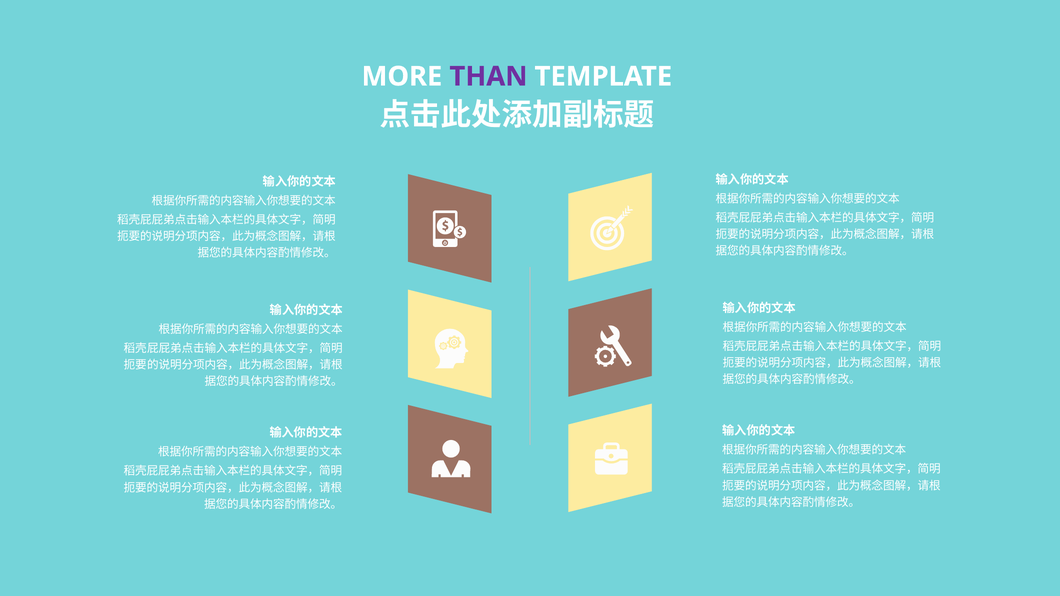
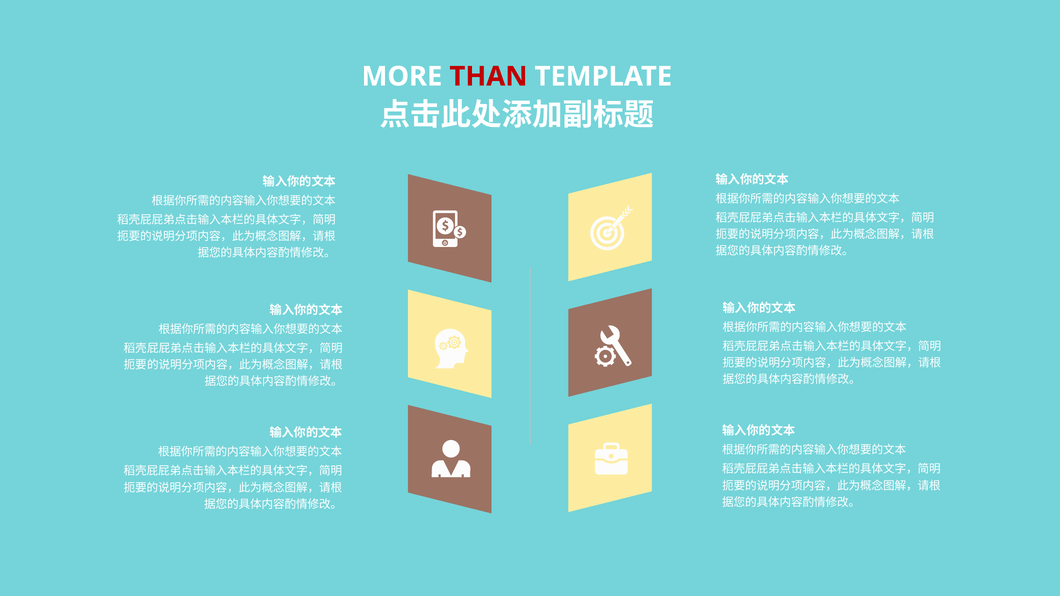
THAN colour: purple -> red (489, 77)
